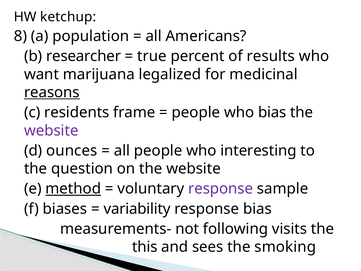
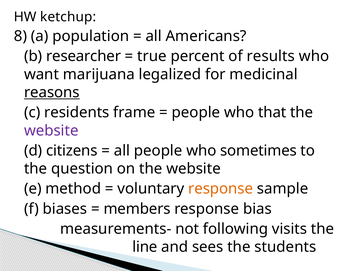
who bias: bias -> that (272, 112)
ounces: ounces -> citizens (72, 150)
interesting: interesting -> sometimes (258, 150)
method underline: present -> none (73, 189)
response colour: purple -> orange (221, 189)
variability: variability -> members (137, 209)
this: this -> line (145, 247)
smoking: smoking -> students (285, 247)
